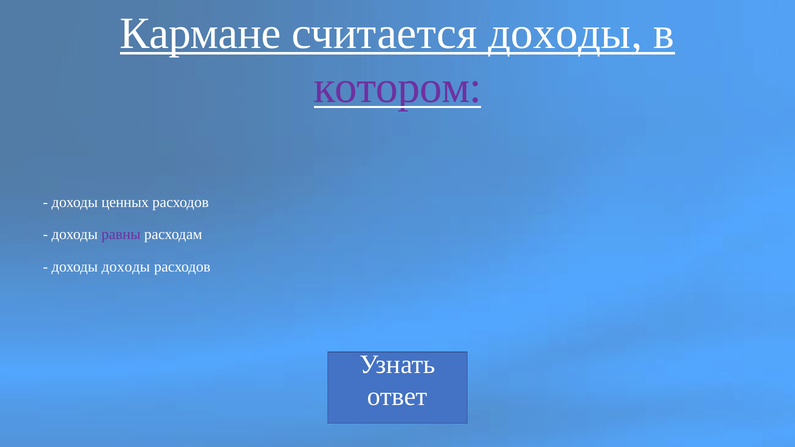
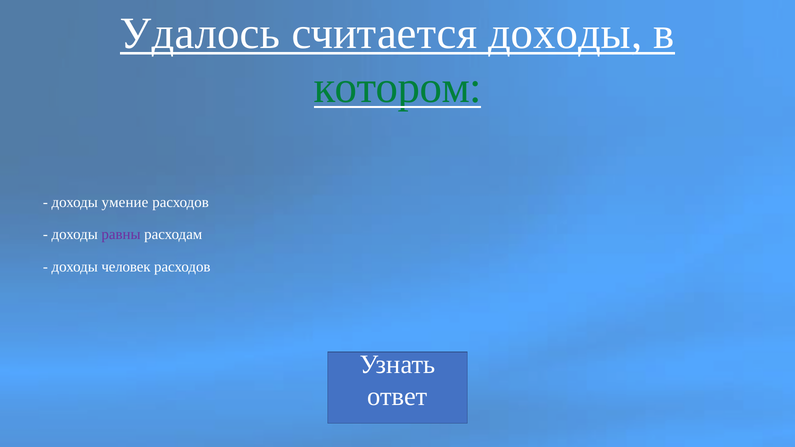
Кармане: Кармане -> Удалось (200, 34)
котором colour: purple -> green (398, 87)
ценных: ценных -> умение (125, 202)
доходы доходы: доходы -> человек (126, 267)
